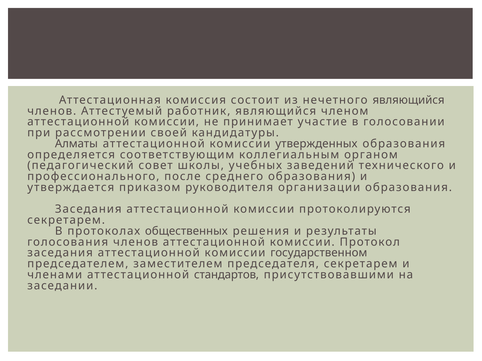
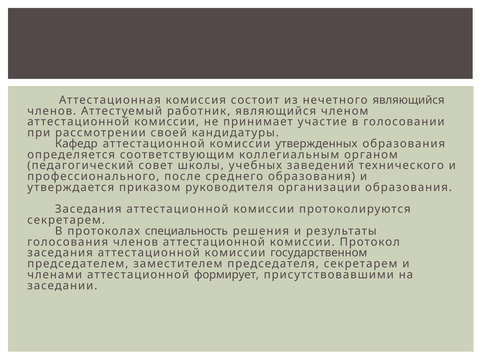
Алматы: Алматы -> Кафедр (76, 144)
общественных: общественных -> специальность (186, 231)
стандартов: стандартов -> формирует (226, 275)
